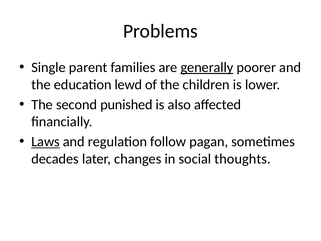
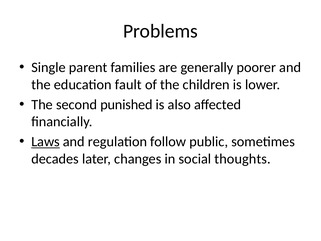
generally underline: present -> none (207, 67)
lewd: lewd -> fault (128, 84)
pagan: pagan -> public (209, 142)
